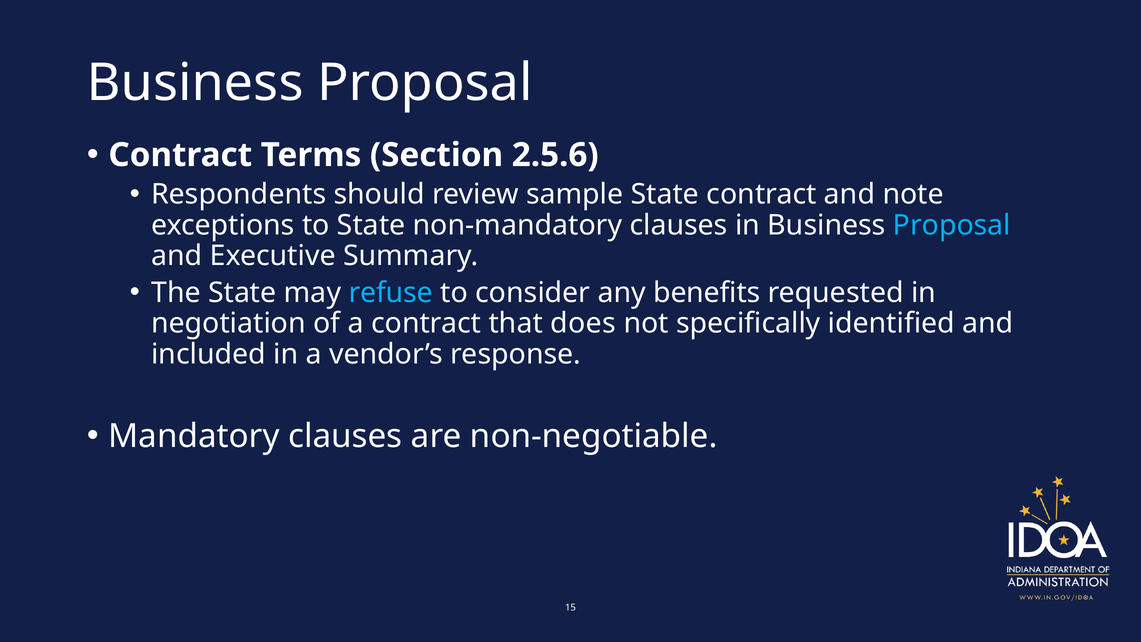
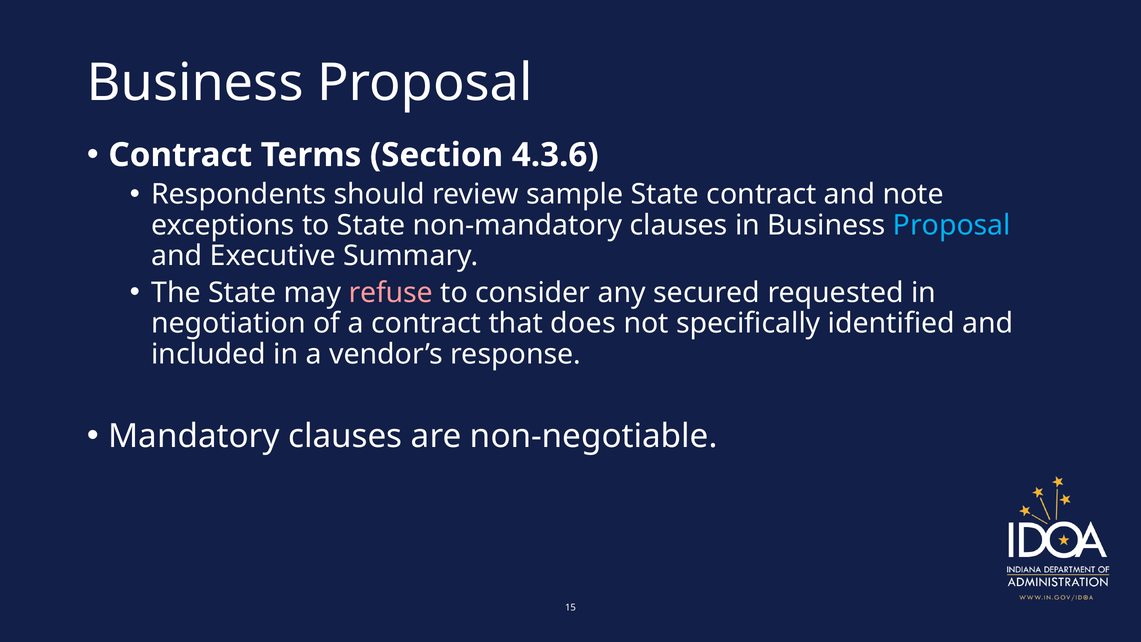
2.5.6: 2.5.6 -> 4.3.6 (555, 155)
refuse colour: light blue -> pink (391, 293)
benefits: benefits -> secured (707, 293)
